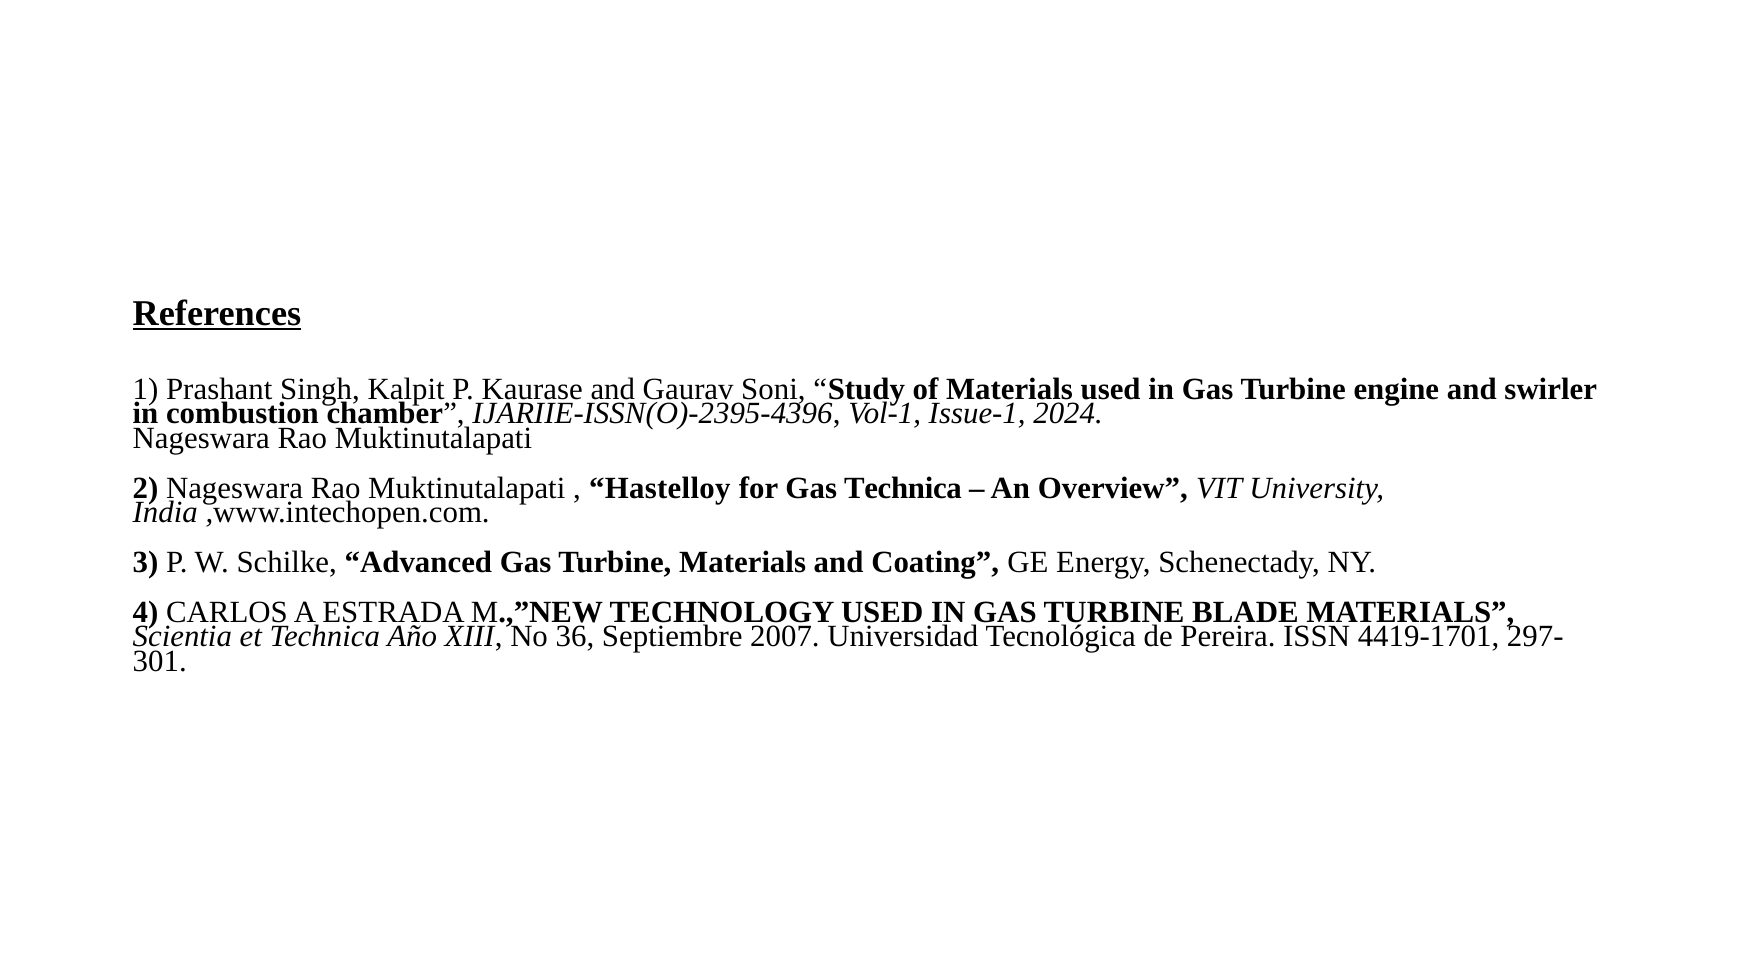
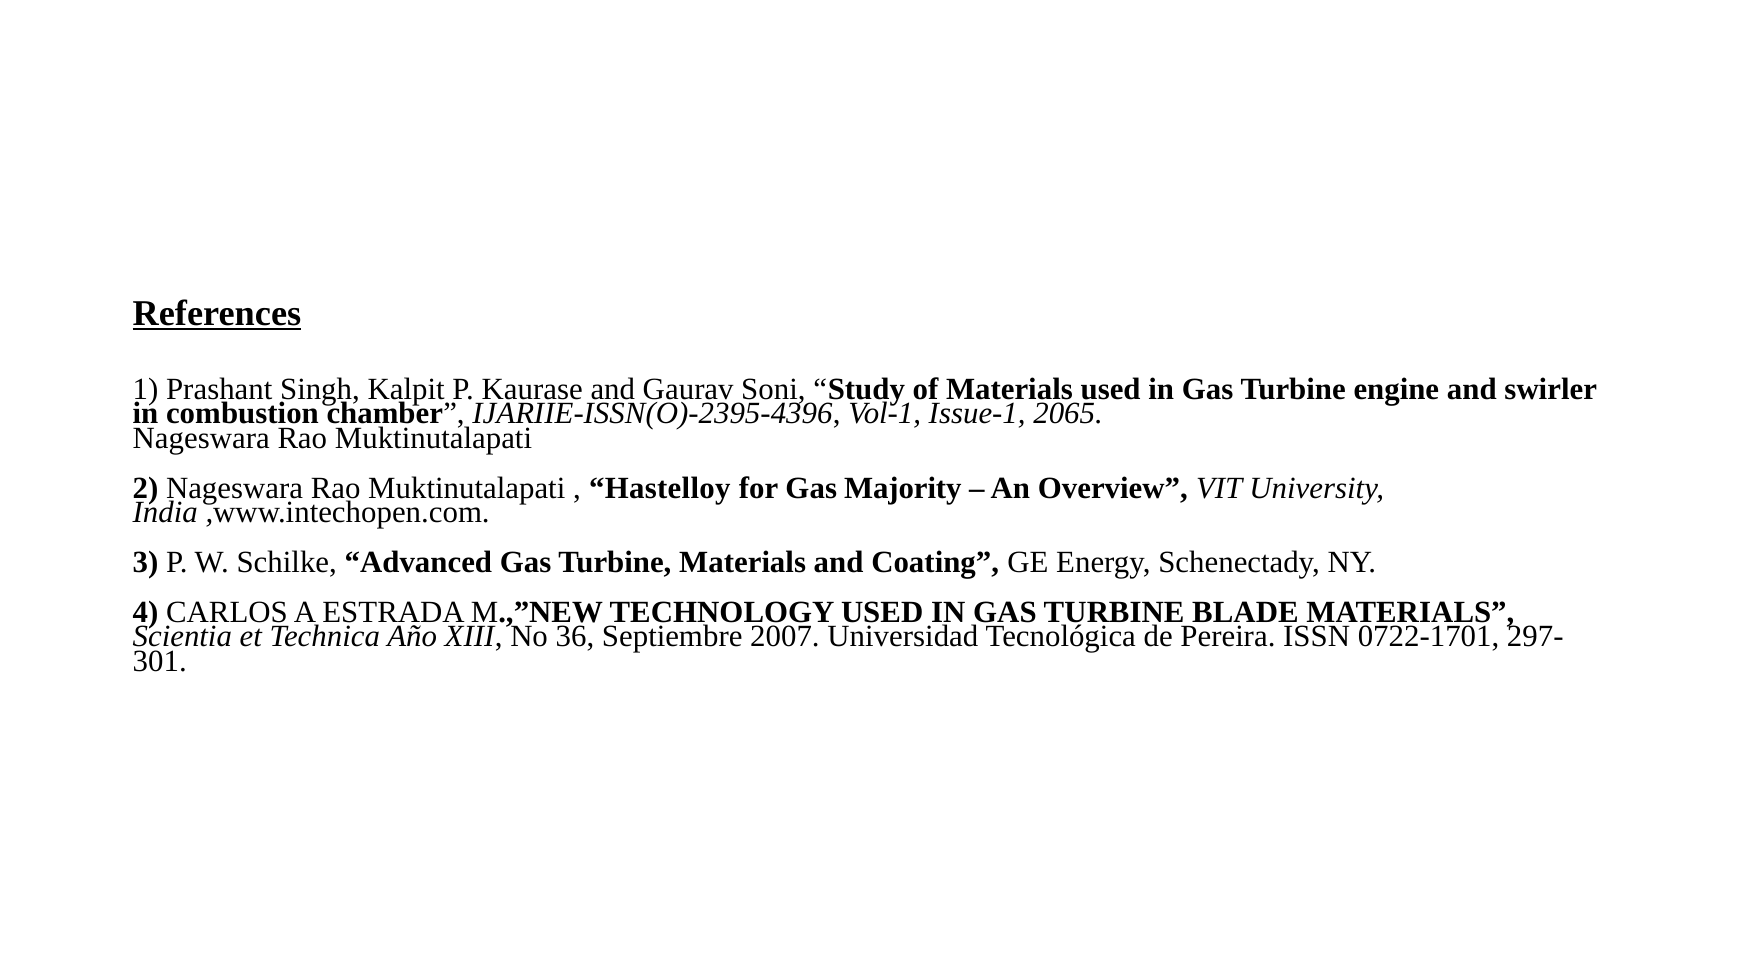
2024: 2024 -> 2065 (1068, 414)
Gas Technica: Technica -> Majority (903, 488)
4419-1701: 4419-1701 -> 0722-1701 (1429, 637)
